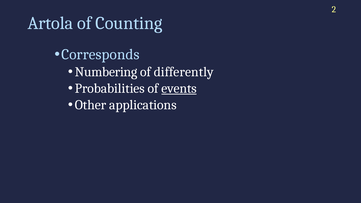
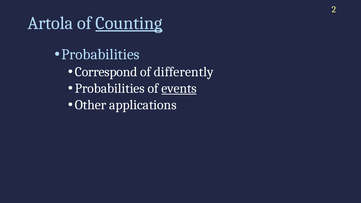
Counting underline: none -> present (129, 23)
Corresponds: Corresponds -> Probabilities (101, 55)
Numbering: Numbering -> Correspond (106, 72)
